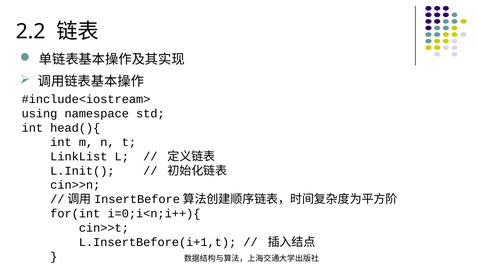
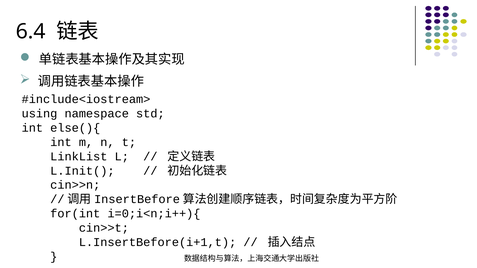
2.2: 2.2 -> 6.4 (31, 31)
head(){: head(){ -> else(){ (75, 128)
